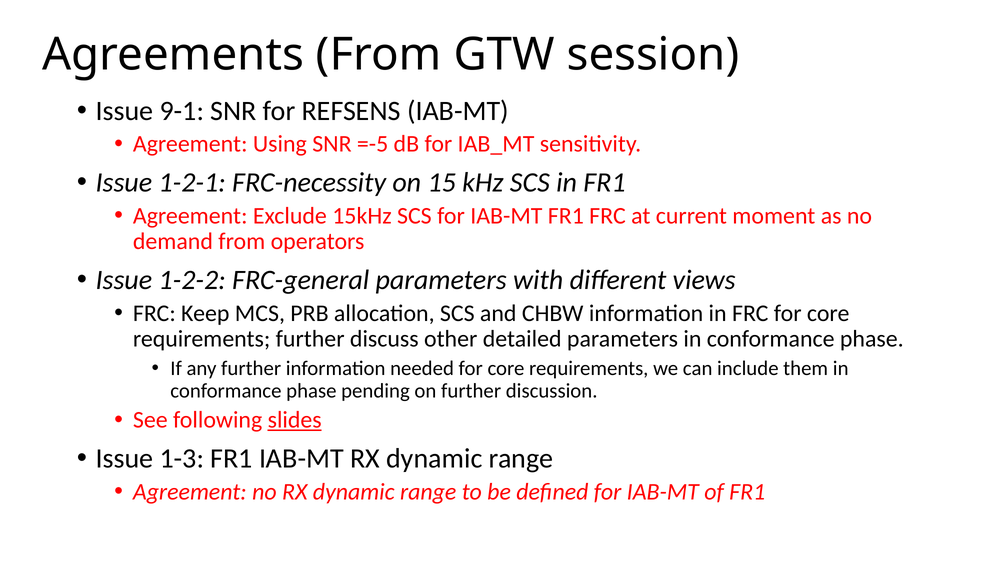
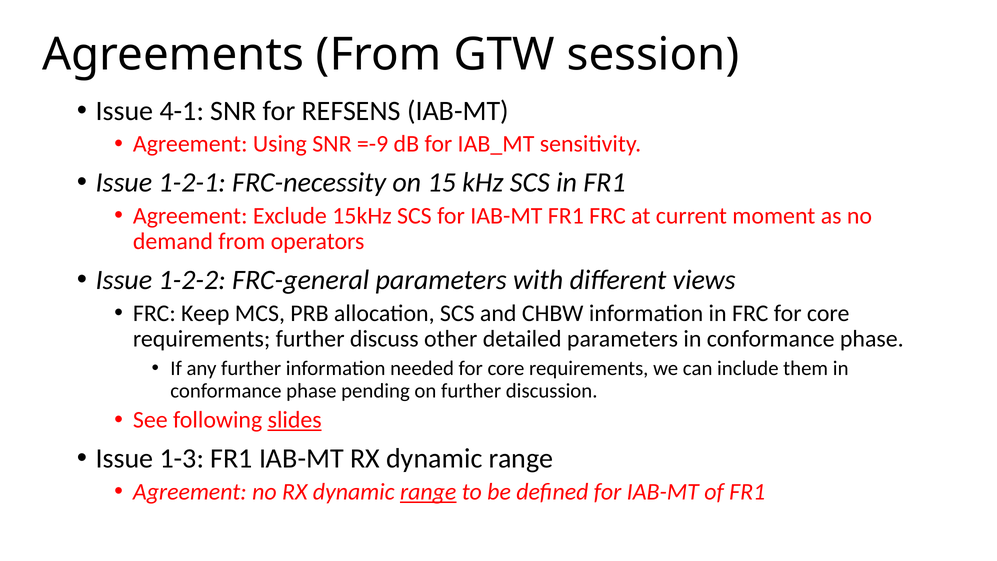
9-1: 9-1 -> 4-1 (182, 111)
=-5: =-5 -> =-9 (373, 144)
range underline: none -> present (428, 492)
